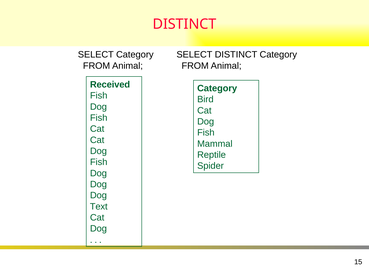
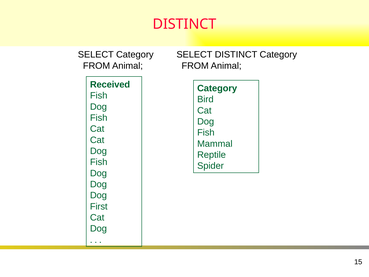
Text: Text -> First (99, 206)
